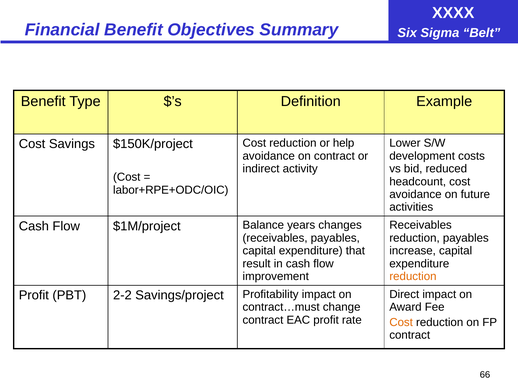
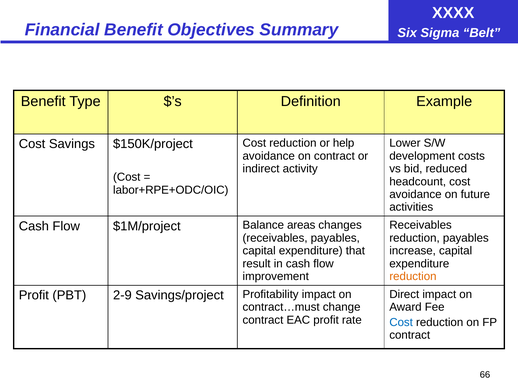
years: years -> areas (301, 225)
2-2: 2-2 -> 2-9 (122, 295)
Cost colour: orange -> blue (401, 322)
